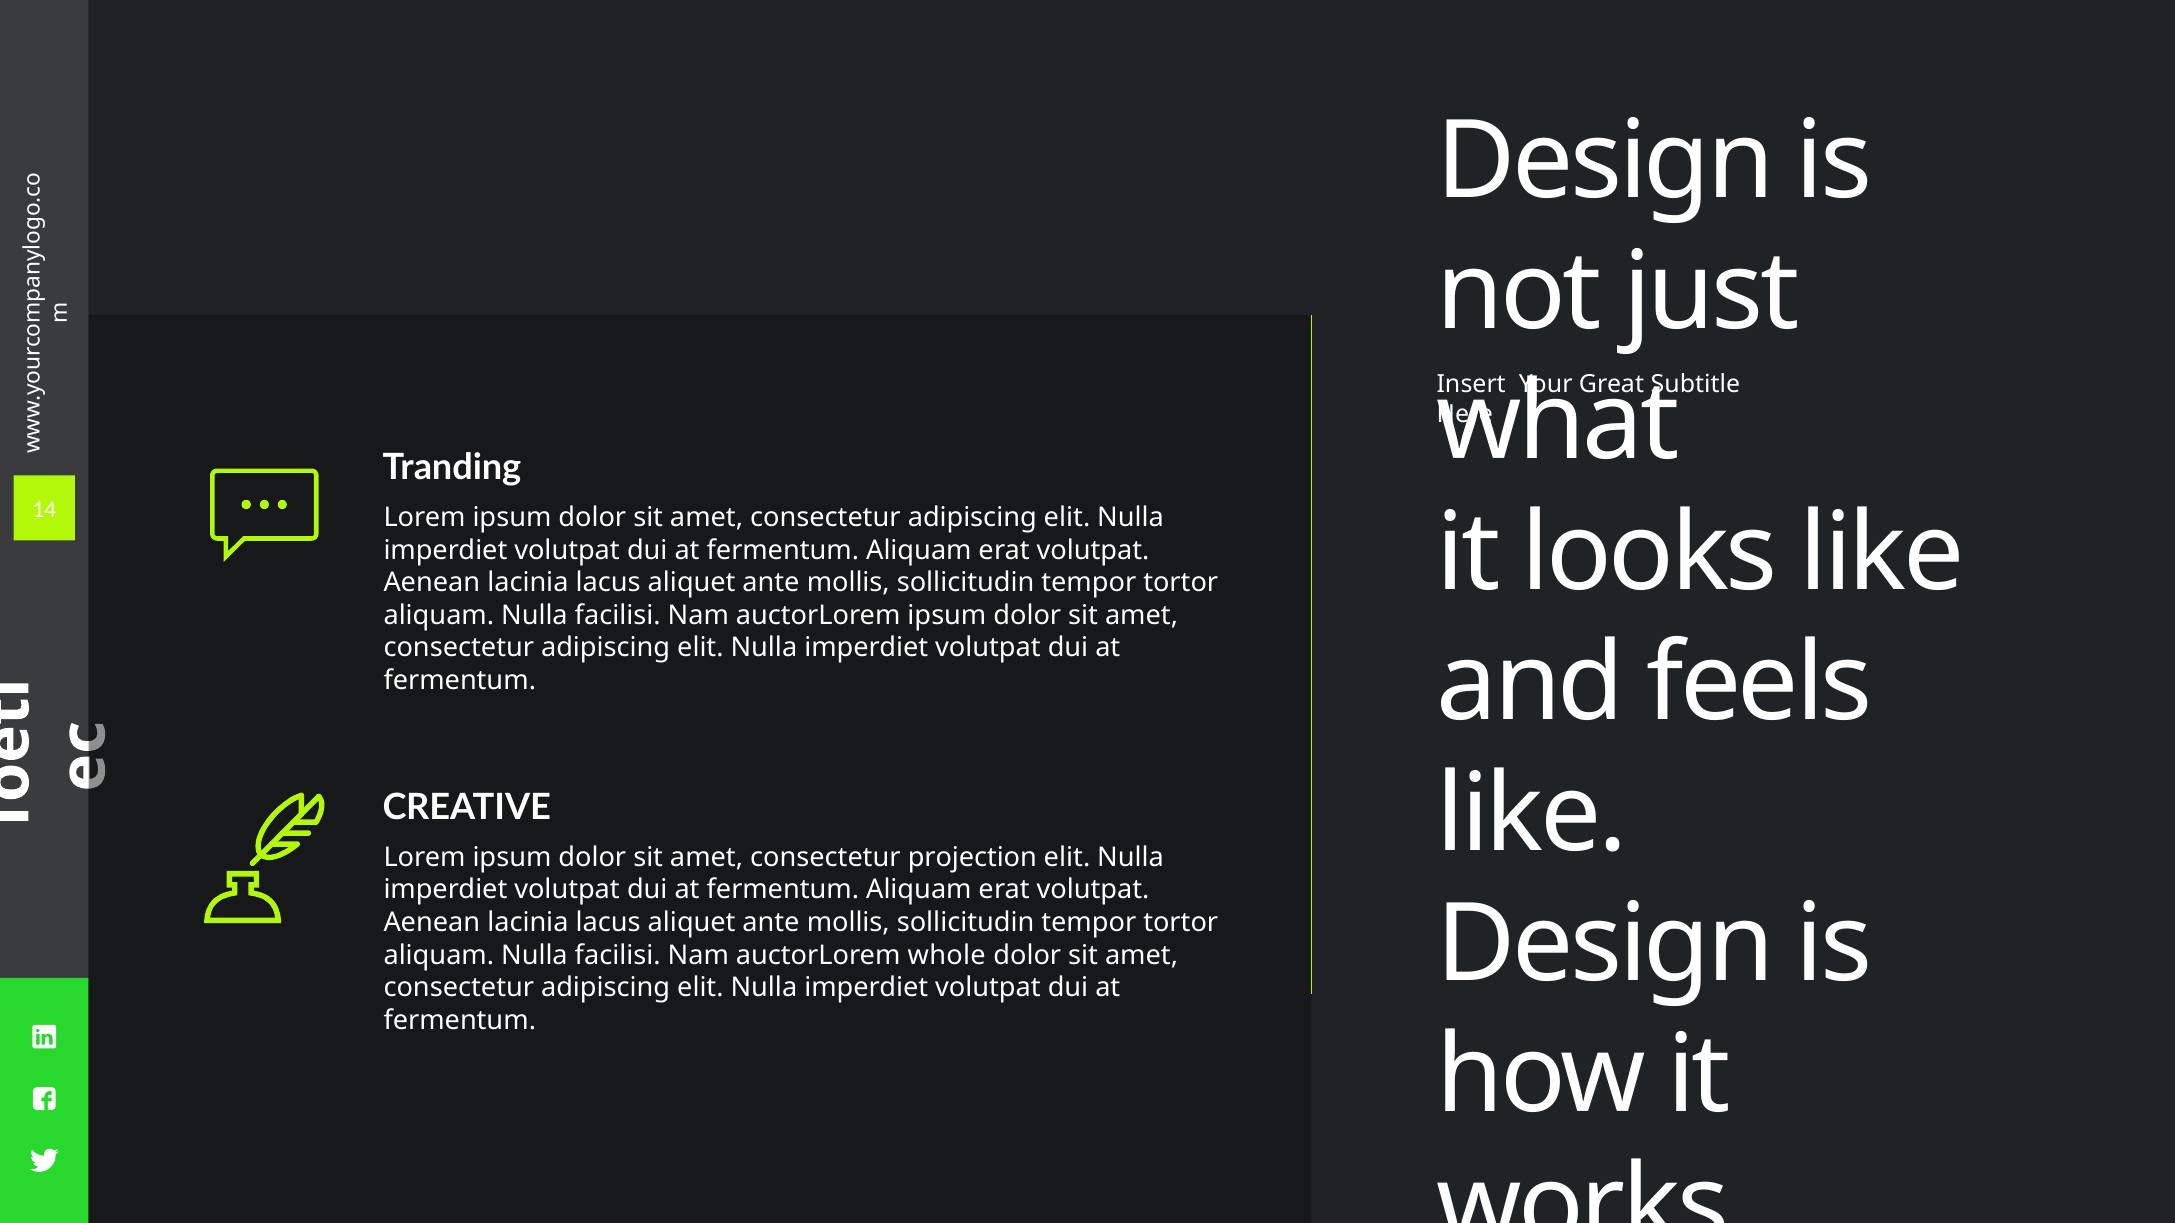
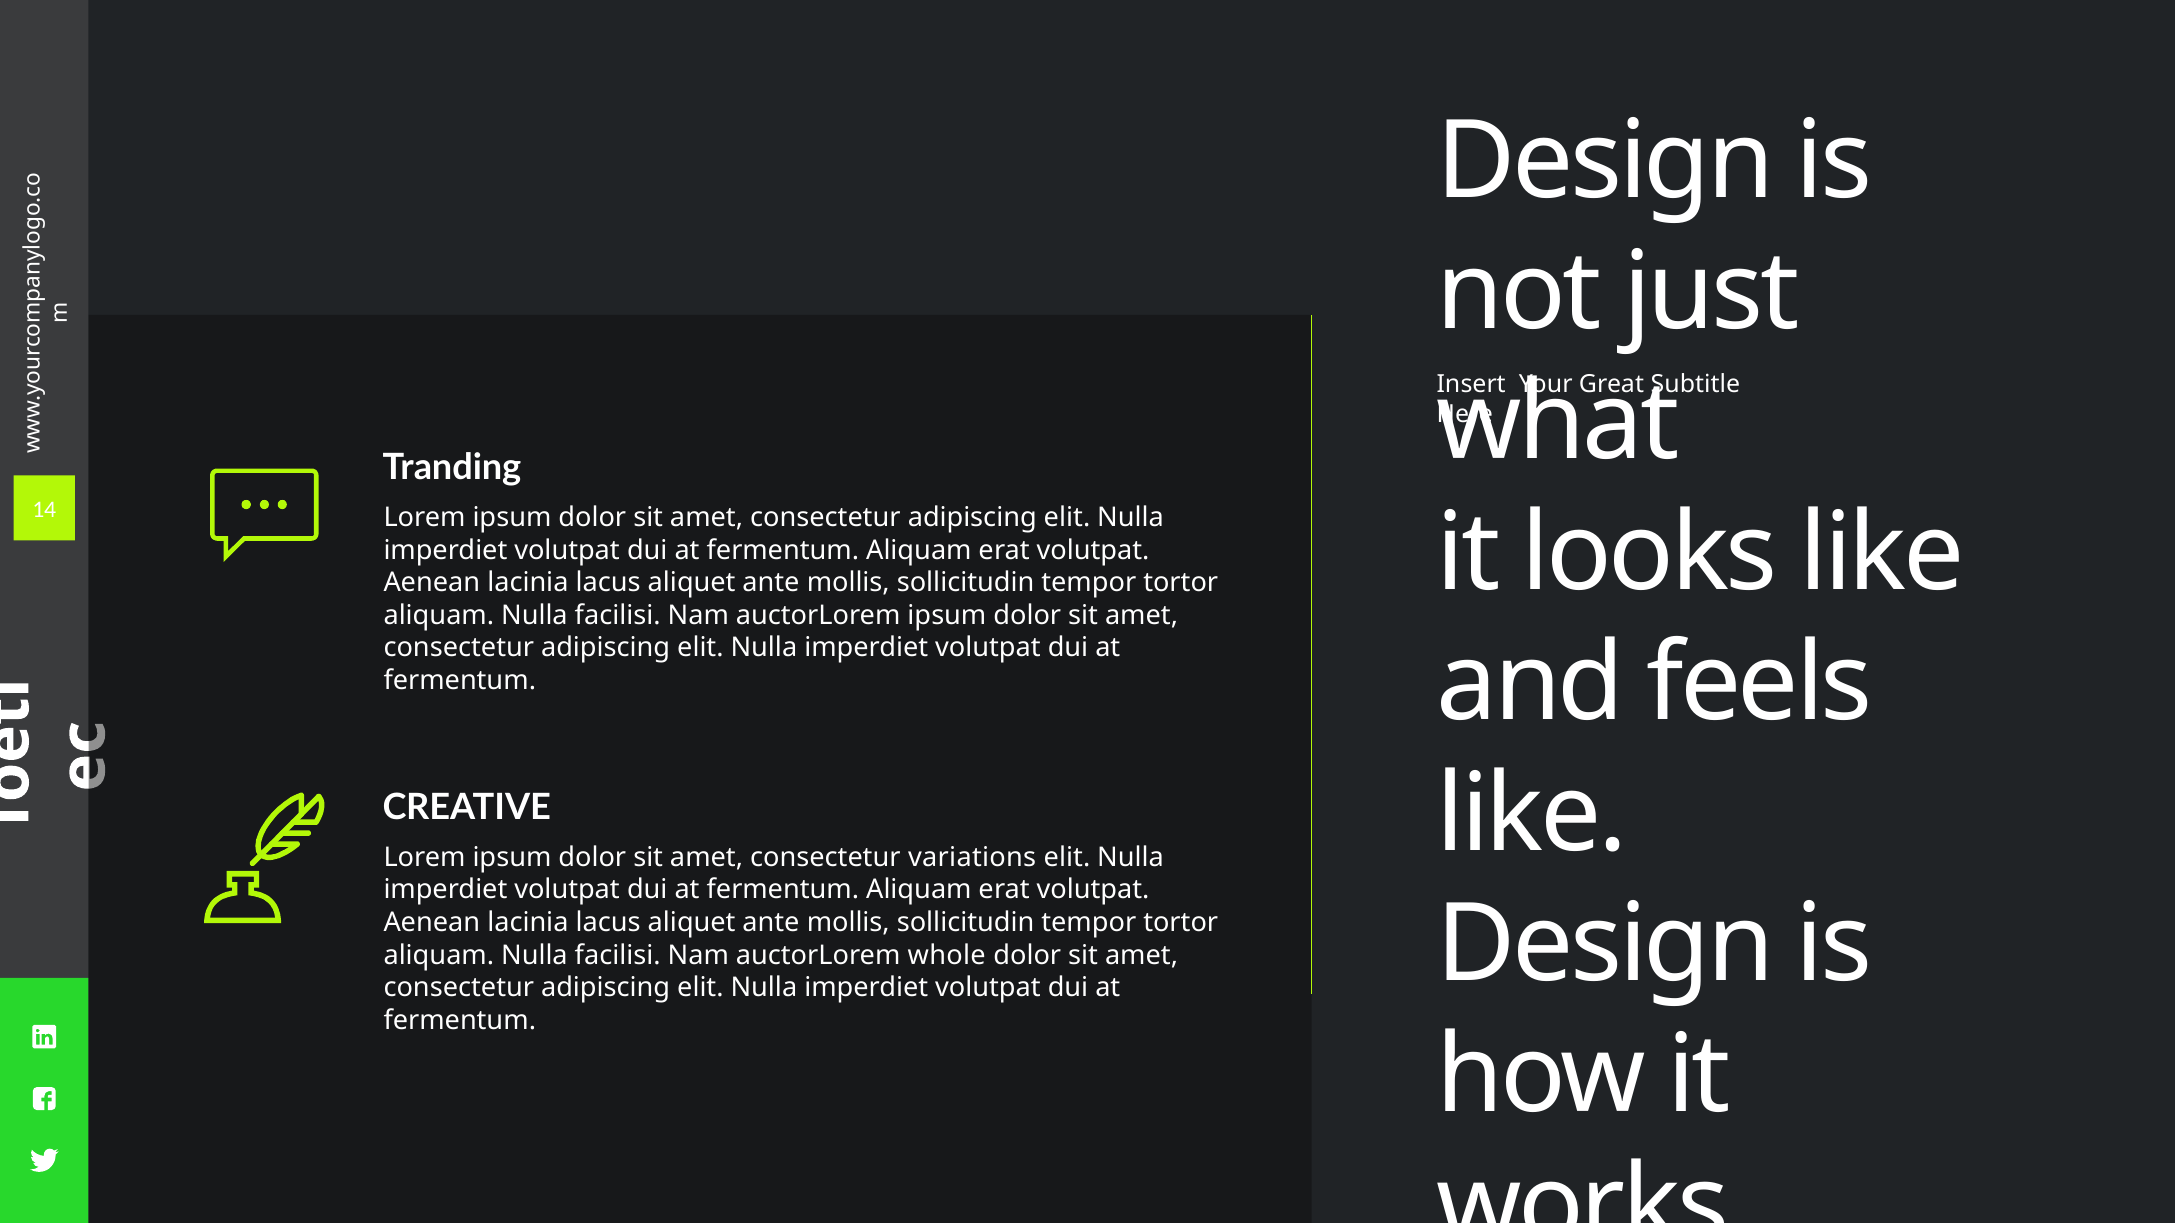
projection: projection -> variations (972, 858)
